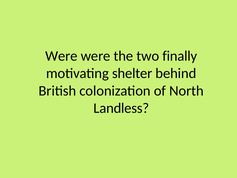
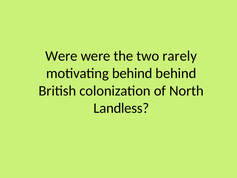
finally: finally -> rarely (180, 56)
motivating shelter: shelter -> behind (132, 73)
